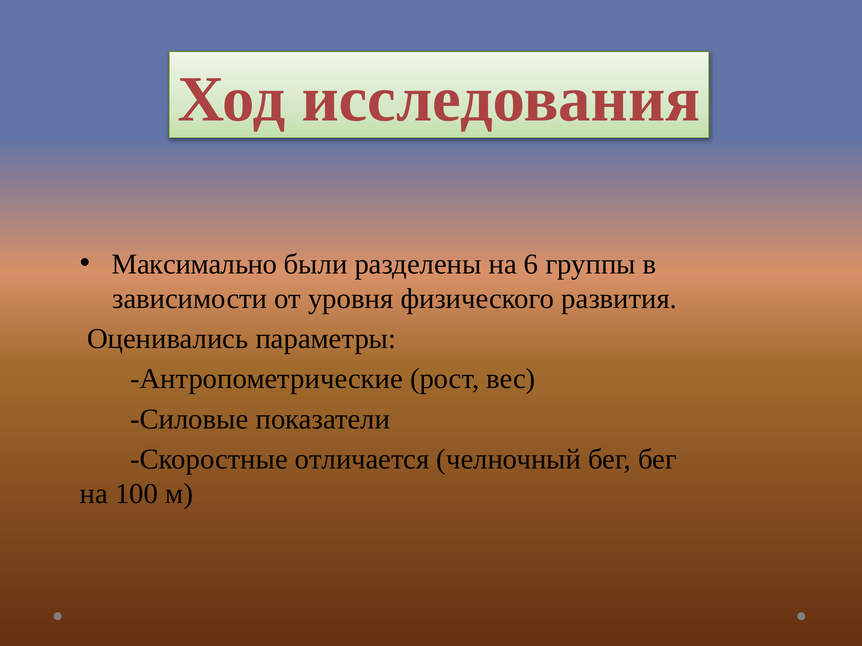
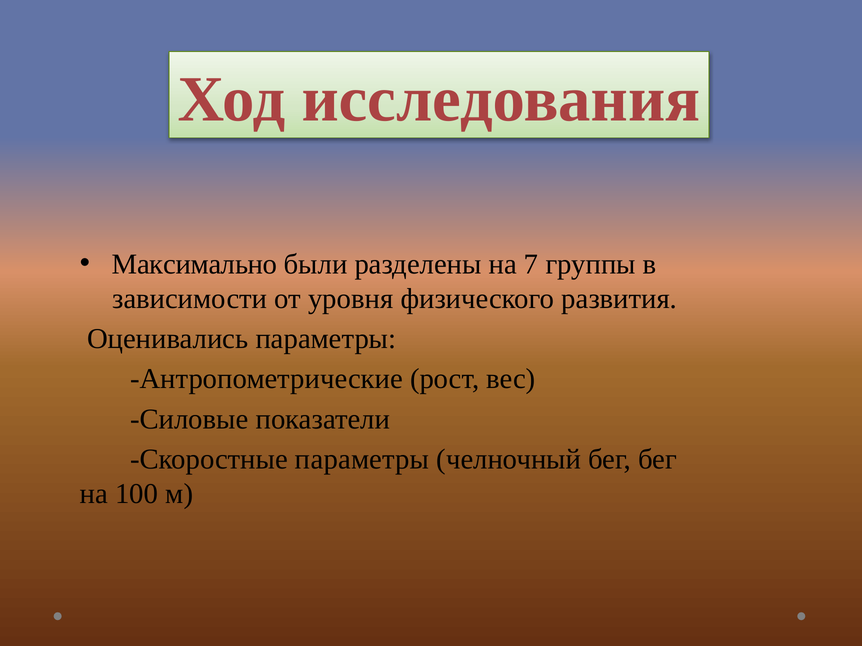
6: 6 -> 7 (531, 264)
Скоростные отличается: отличается -> параметры (362, 460)
